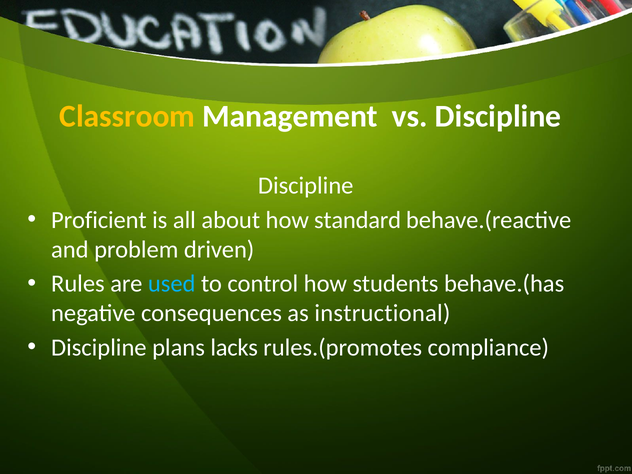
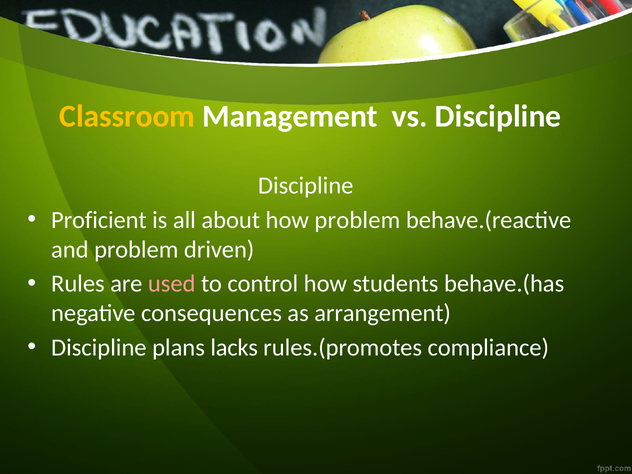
how standard: standard -> problem (357, 220)
used colour: light blue -> pink (172, 284)
instructional: instructional -> arrangement (383, 313)
